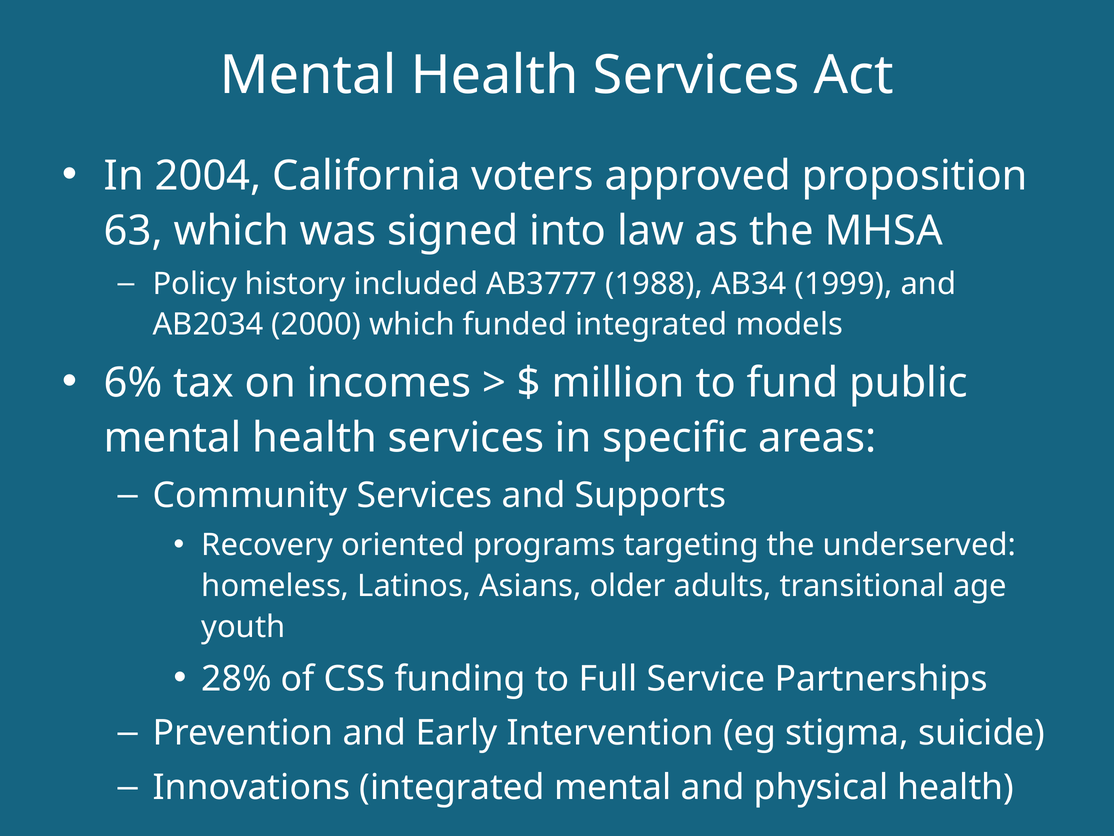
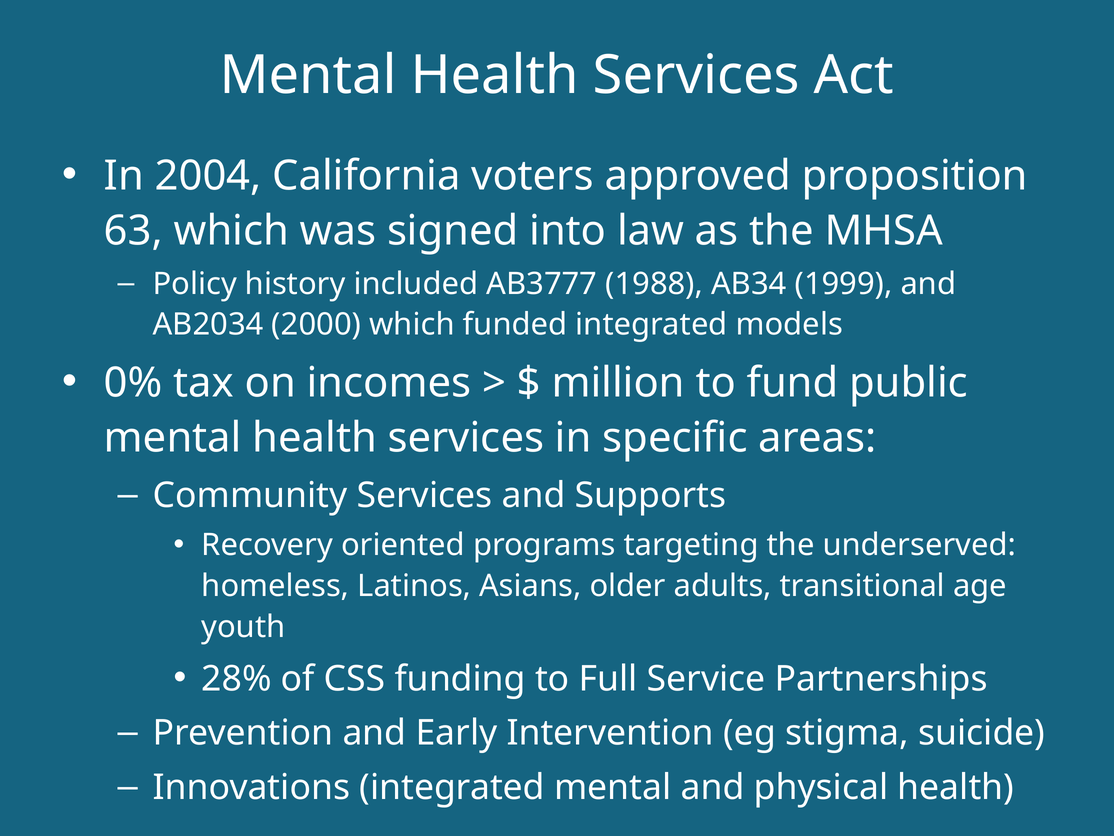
6%: 6% -> 0% (133, 383)
